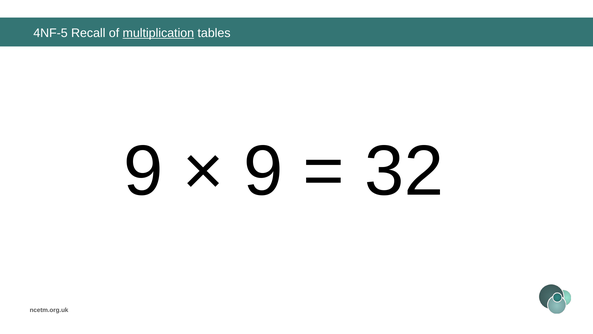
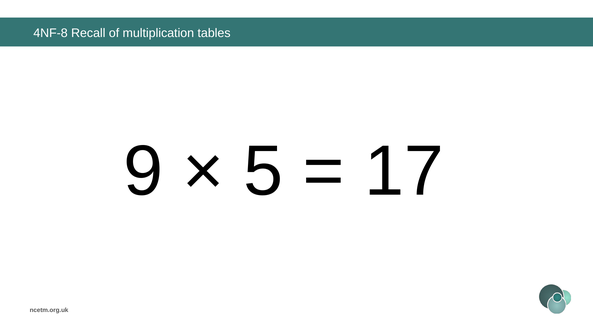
4NF-5: 4NF-5 -> 4NF-8 (51, 33)
multiplication underline: present -> none (158, 33)
9: 9 -> 5 (263, 171)
32: 32 -> 17 (404, 171)
